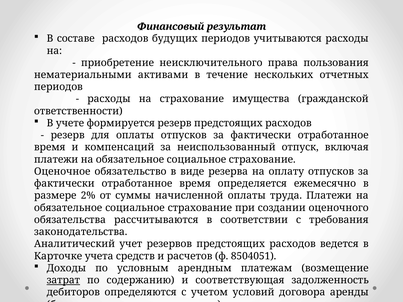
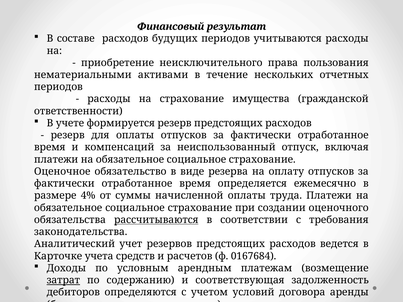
2%: 2% -> 4% (88, 196)
рассчитываются underline: none -> present (156, 220)
8504051: 8504051 -> 0167684 (254, 256)
